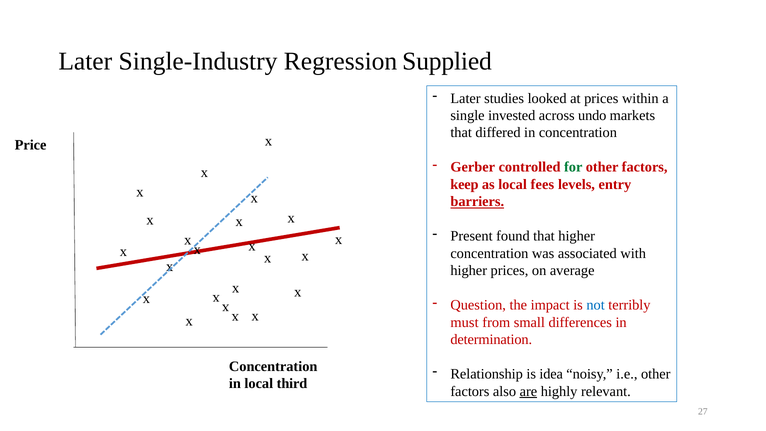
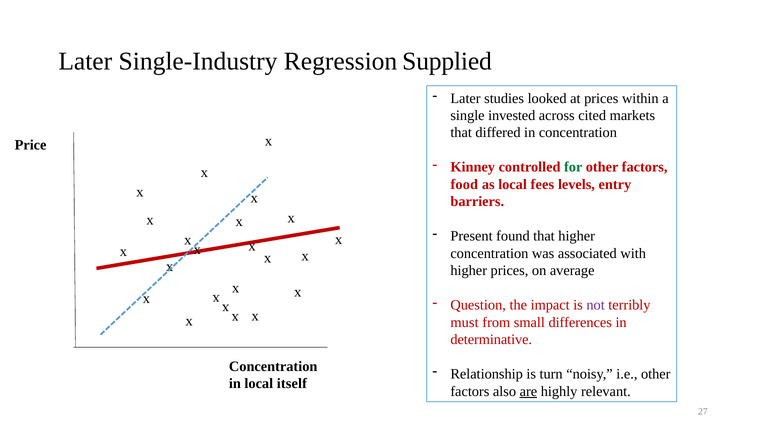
undo: undo -> cited (592, 115)
Gerber: Gerber -> Kinney (473, 167)
keep: keep -> food (464, 184)
barriers underline: present -> none (477, 202)
not colour: blue -> purple (596, 305)
determination: determination -> determinative (491, 340)
idea: idea -> turn (551, 374)
third: third -> itself (292, 383)
